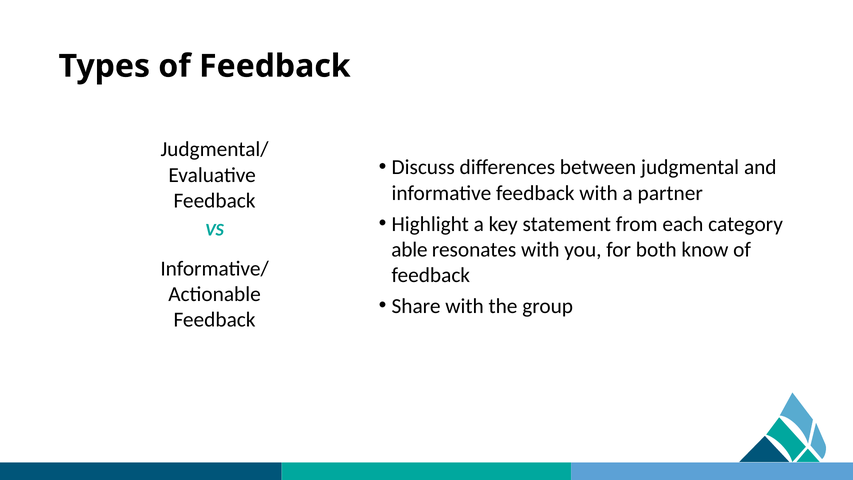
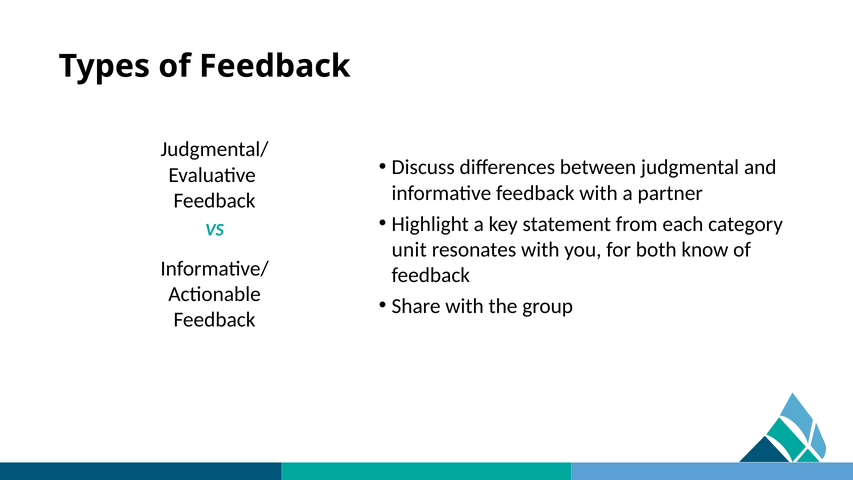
able: able -> unit (409, 249)
